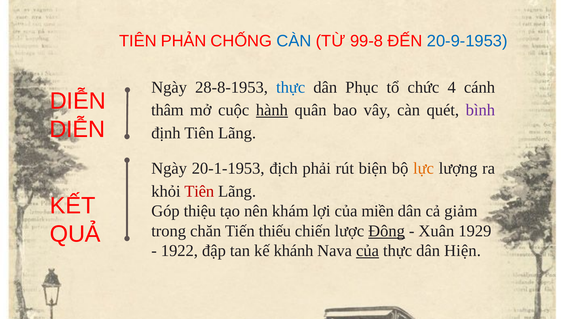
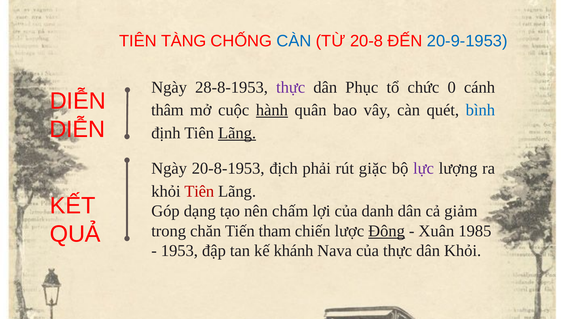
PHẢN: PHẢN -> TÀNG (184, 41)
99-8: 99-8 -> 20-8 (367, 41)
thực colour: blue -> purple (291, 87)
4: 4 -> 0 (452, 87)
bình colour: purple -> blue (480, 110)
Lãng underline: none -> present (237, 133)
20-1-1953: 20-1-1953 -> 20-8-1953 (228, 168)
biện: biện -> giặc (373, 168)
lực colour: orange -> purple (424, 168)
thiệu: thiệu -> dạng (200, 211)
khám: khám -> chấm (290, 211)
miền: miền -> danh (378, 211)
thiếu: thiếu -> tham (275, 230)
1929: 1929 -> 1985 (475, 230)
1922: 1922 -> 1953 (179, 250)
của underline: present -> none (368, 250)
dân Hiện: Hiện -> Khỏi (463, 250)
